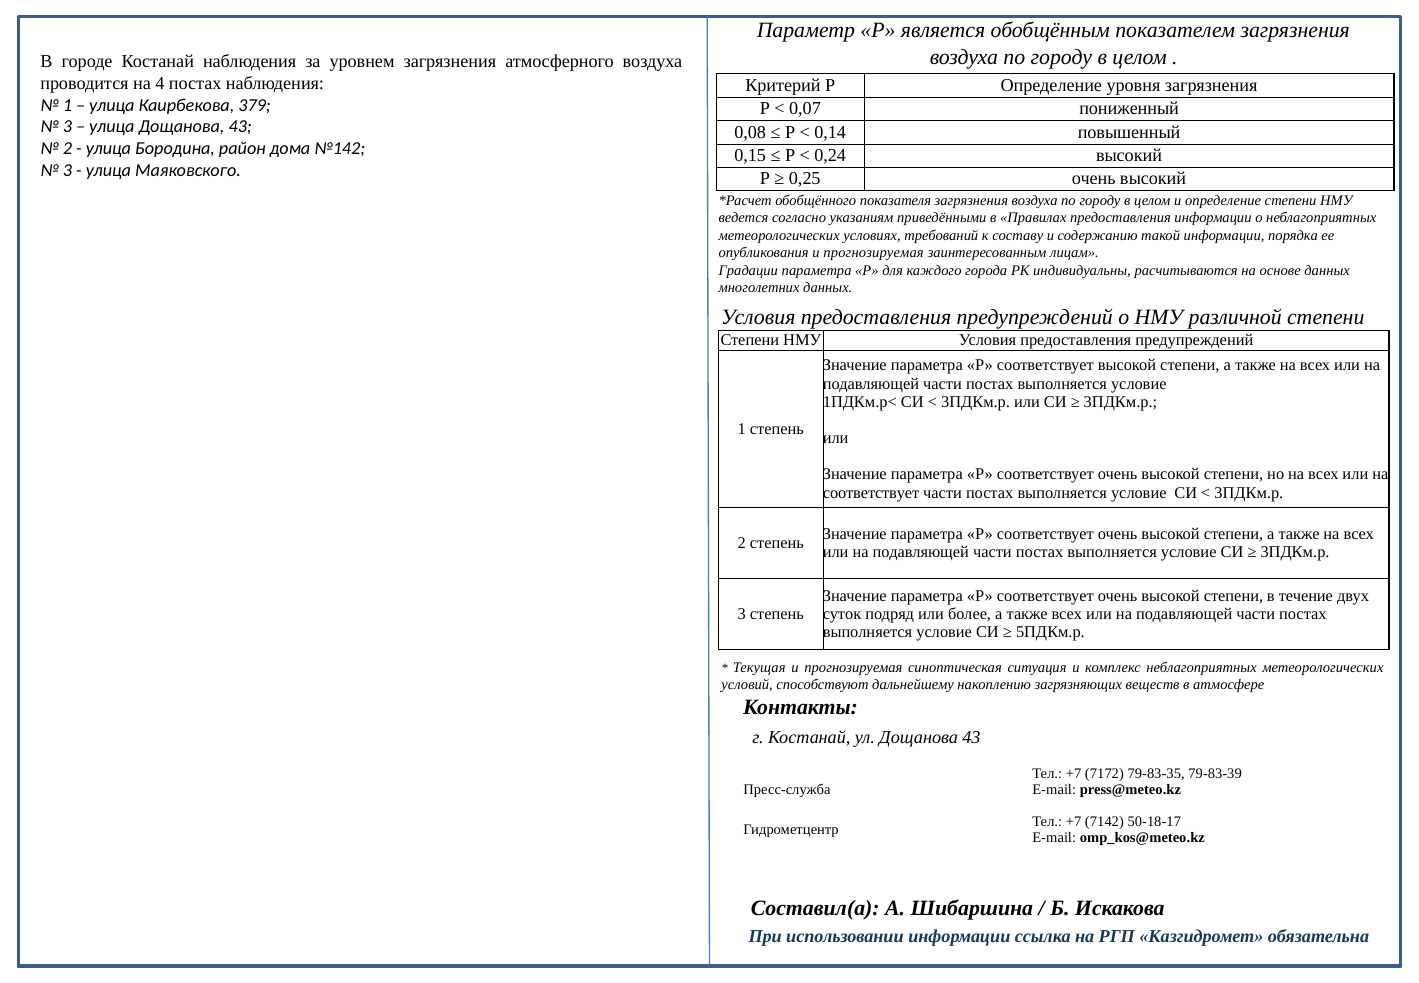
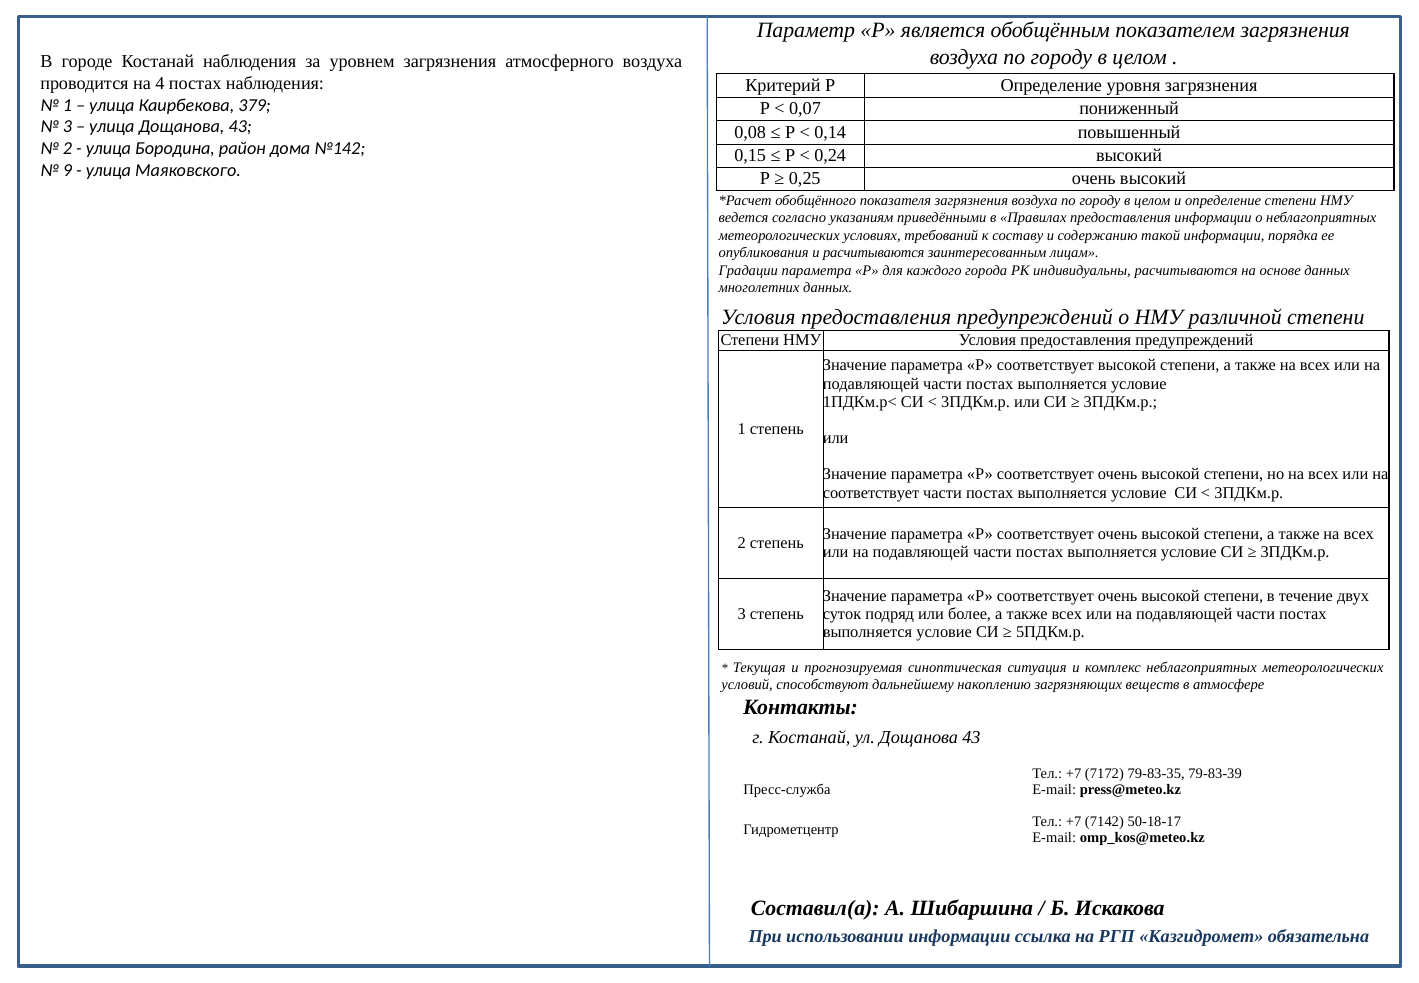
3: 3 -> 9 (68, 171)
опубликования и прогнозируемая: прогнозируемая -> расчитываются (874, 253)
